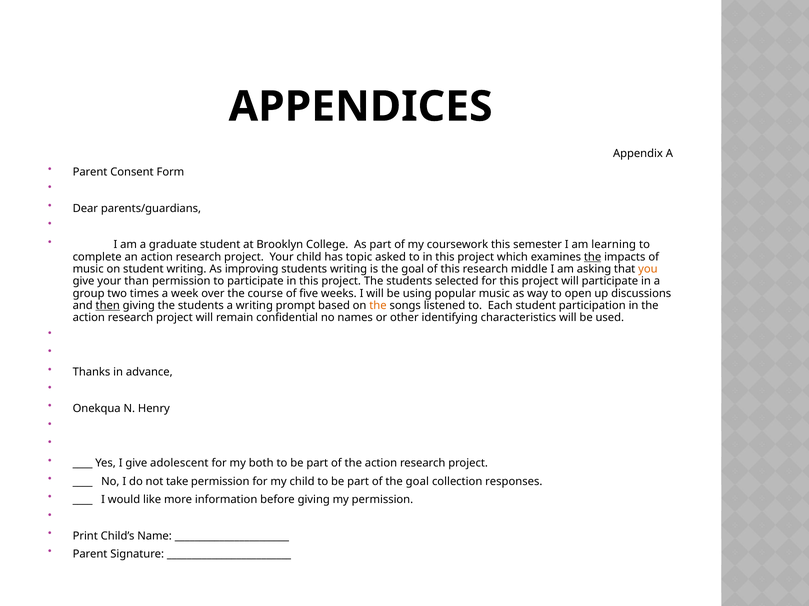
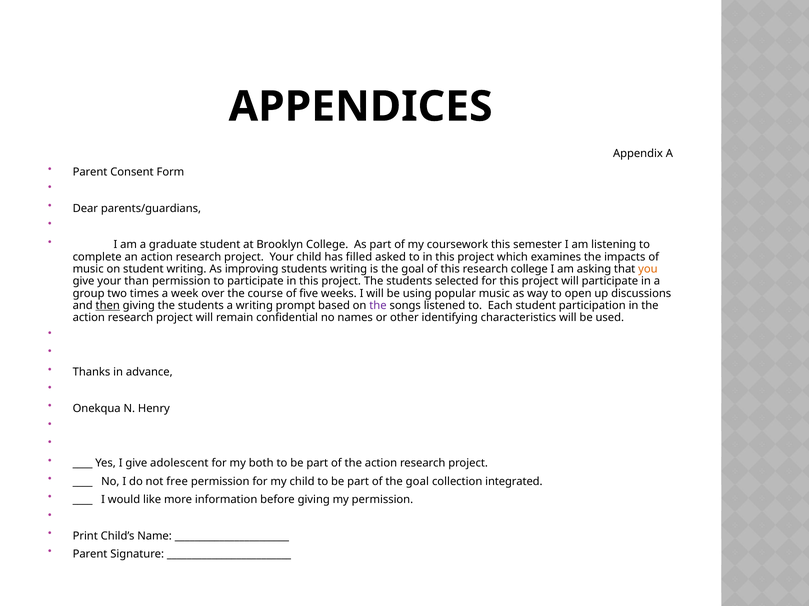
learning: learning -> listening (614, 245)
topic: topic -> filled (359, 257)
the underline: present -> none (593, 257)
research middle: middle -> college (529, 269)
the colour: orange -> purple (378, 306)
take: take -> free (177, 482)
responses: responses -> integrated (514, 482)
